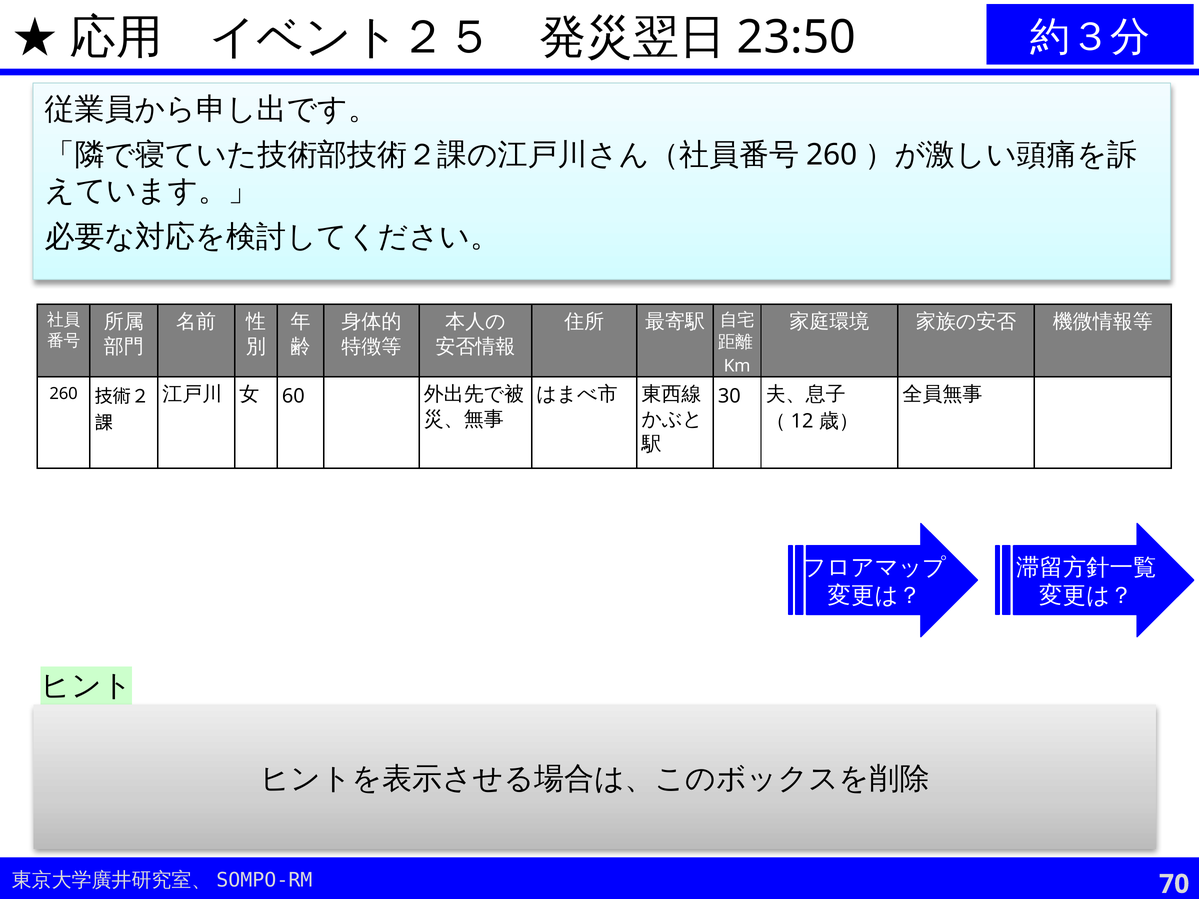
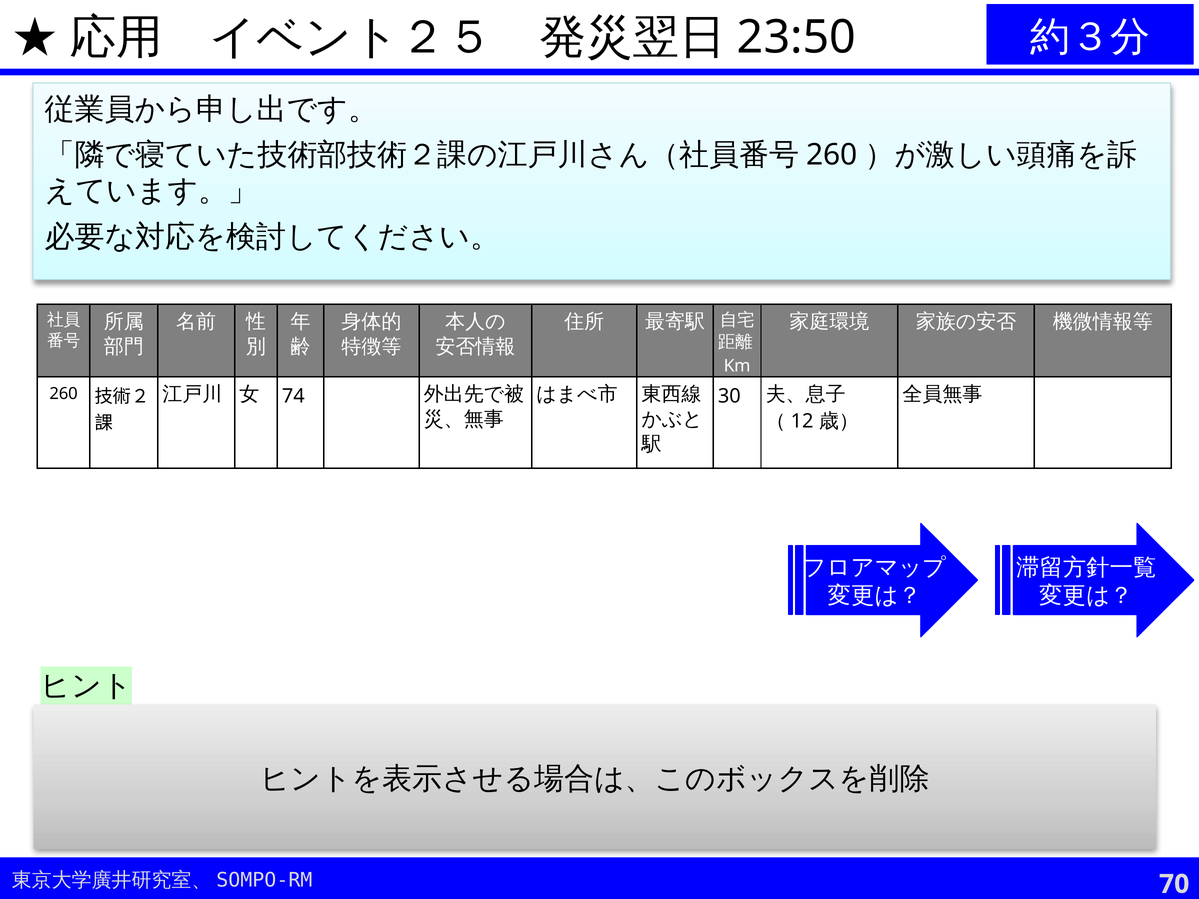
60: 60 -> 74 (293, 396)
